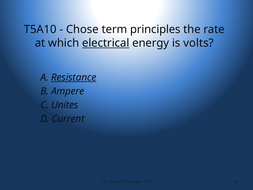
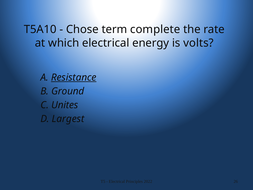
term principles: principles -> complete (155, 29)
electrical underline: present -> none (106, 43)
Ampere: Ampere -> Ground (68, 91)
Current: Current -> Largest (68, 119)
